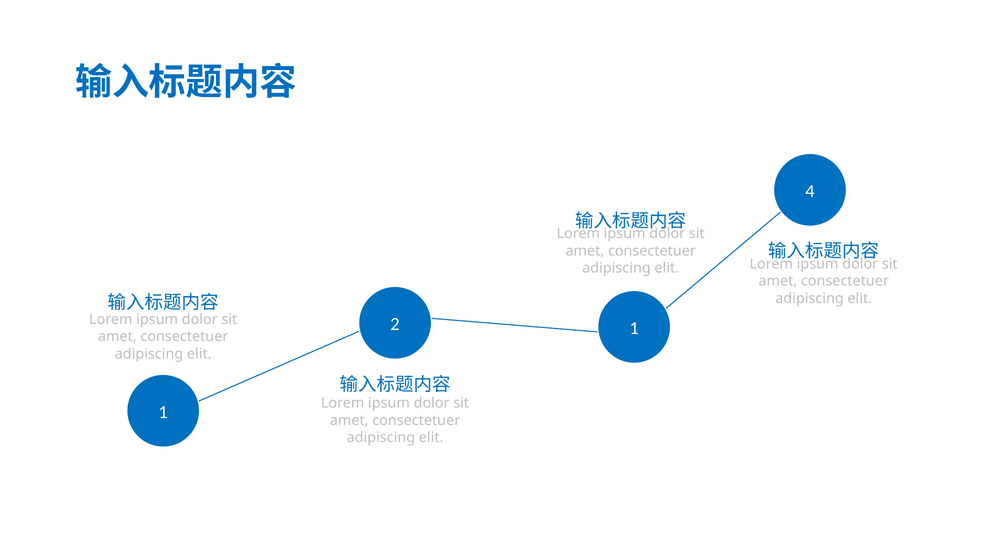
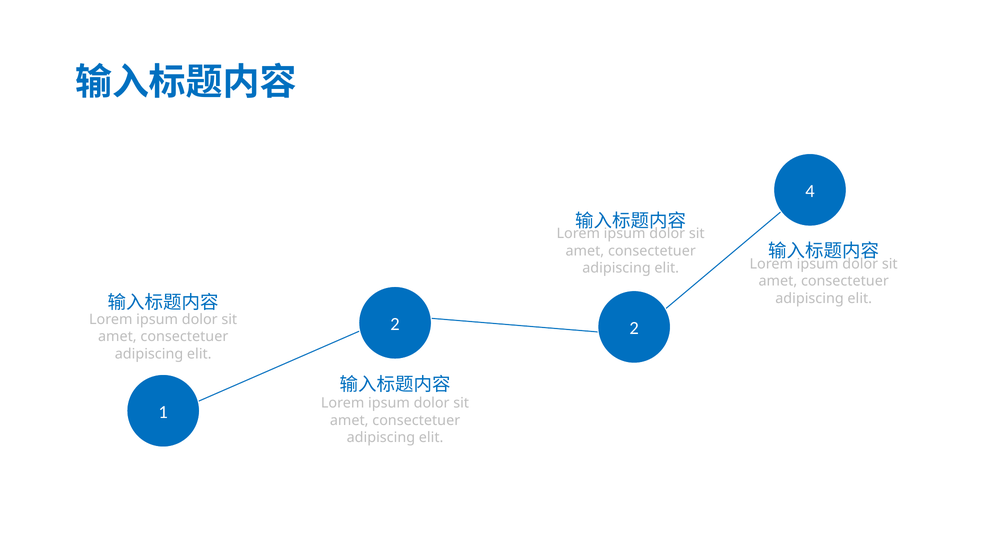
2 1: 1 -> 2 (634, 328)
